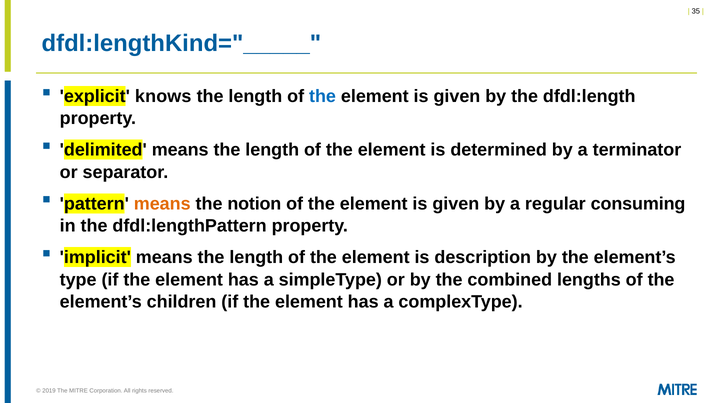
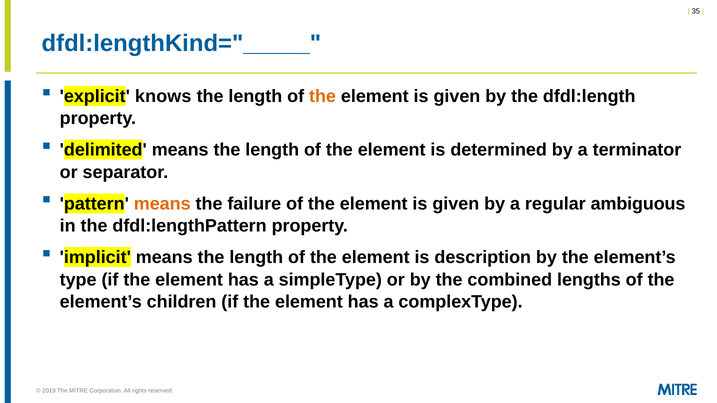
the colour: blue -> orange (323, 96)
notion: notion -> failure (254, 204)
consuming: consuming -> ambiguous (638, 204)
